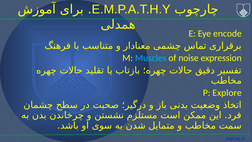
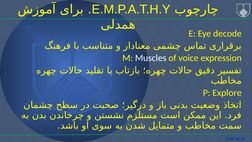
encode: encode -> decode (227, 33)
Muscles colour: light blue -> white (151, 58)
noise: noise -> voice (188, 58)
